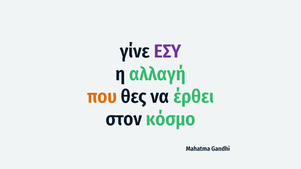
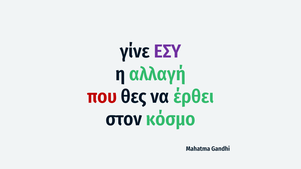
που colour: orange -> red (102, 97)
